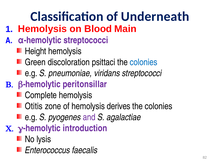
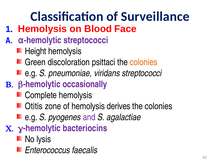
Underneath: Underneath -> Surveillance (155, 17)
Main: Main -> Face (125, 29)
colonies colour: blue -> orange (144, 62)
peritonsillar: peritonsillar -> occasionally (85, 84)
introduction: introduction -> bacteriocins (85, 128)
